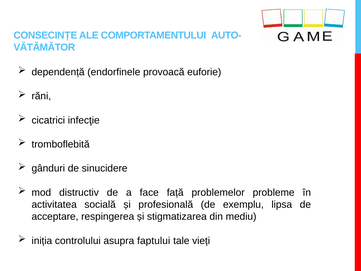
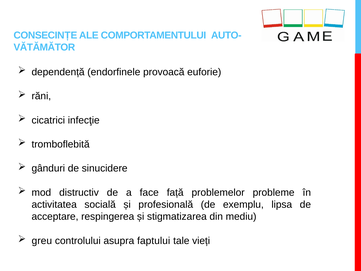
iniția: iniția -> greu (42, 240)
